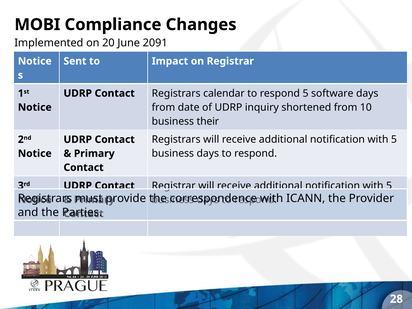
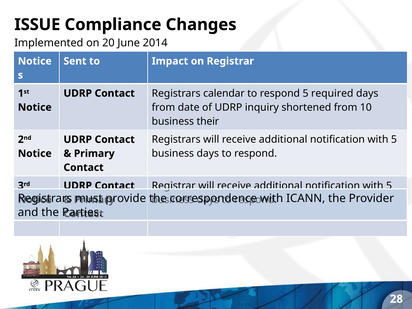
MOBI: MOBI -> ISSUE (37, 25)
2091: 2091 -> 2014 (155, 43)
software: software -> required (332, 93)
